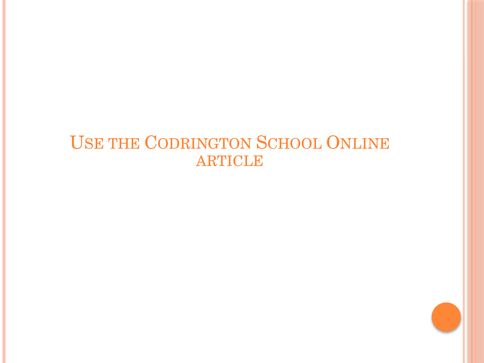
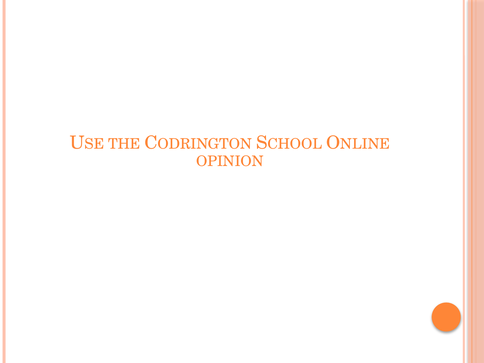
ARTICLE: ARTICLE -> OPINION (230, 161)
